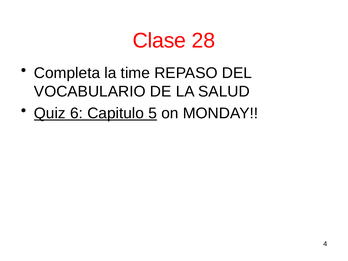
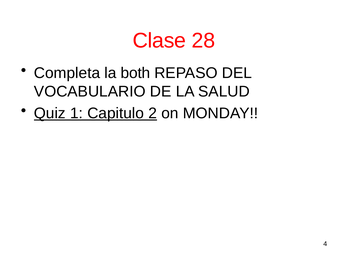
time: time -> both (135, 73)
6: 6 -> 1 (76, 113)
5: 5 -> 2 (153, 113)
